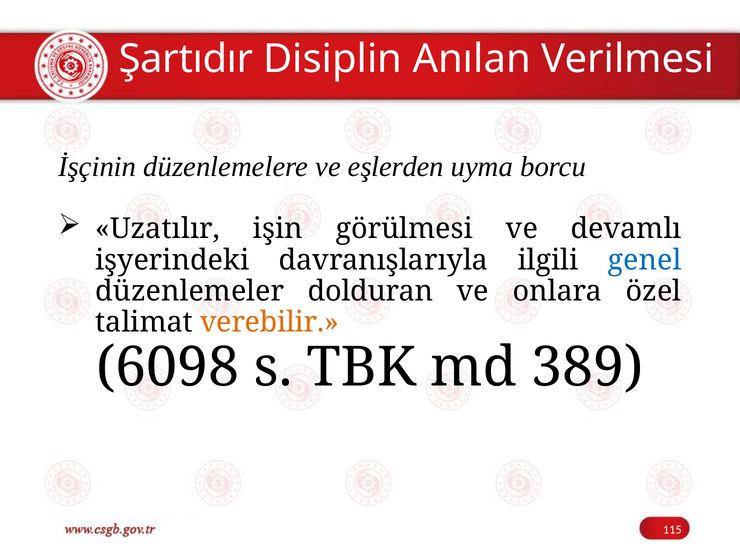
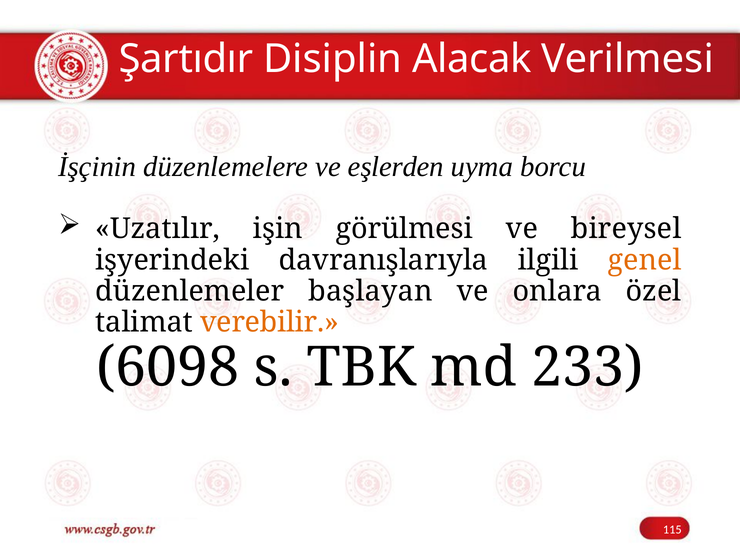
Anılan: Anılan -> Alacak (472, 59)
devamlı: devamlı -> bireysel (626, 229)
genel colour: blue -> orange (645, 260)
dolduran: dolduran -> başlayan (370, 291)
389: 389 -> 233 (588, 368)
